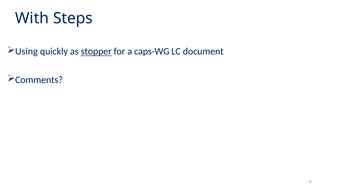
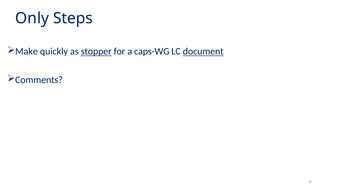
With: With -> Only (32, 18)
Using: Using -> Make (26, 51)
document underline: none -> present (203, 51)
